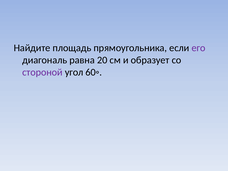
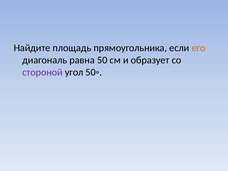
его colour: purple -> orange (198, 48)
20: 20 -> 50 (102, 60)
60◦: 60◦ -> 50◦ (94, 72)
